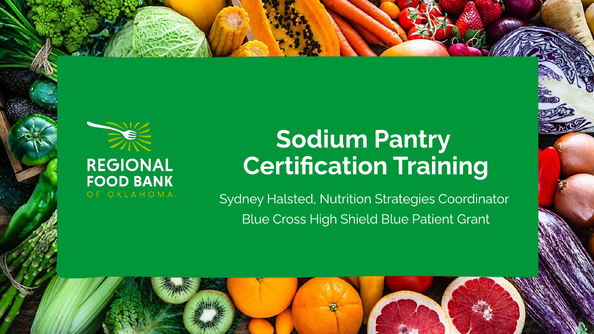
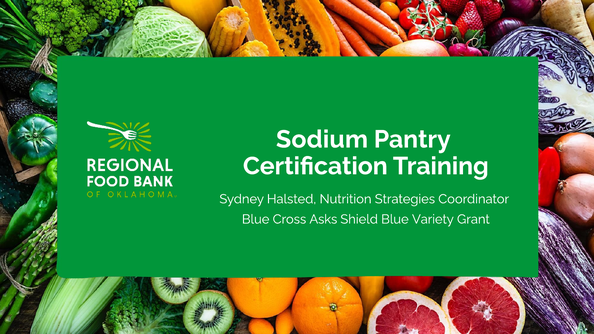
High: High -> Asks (323, 219)
Patient: Patient -> Variety (433, 219)
